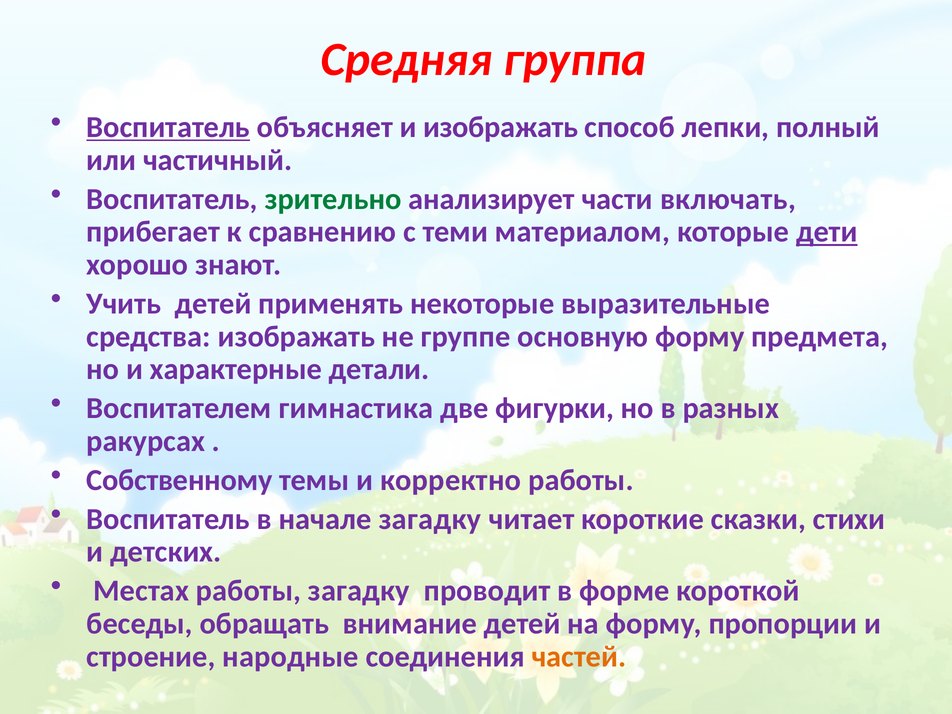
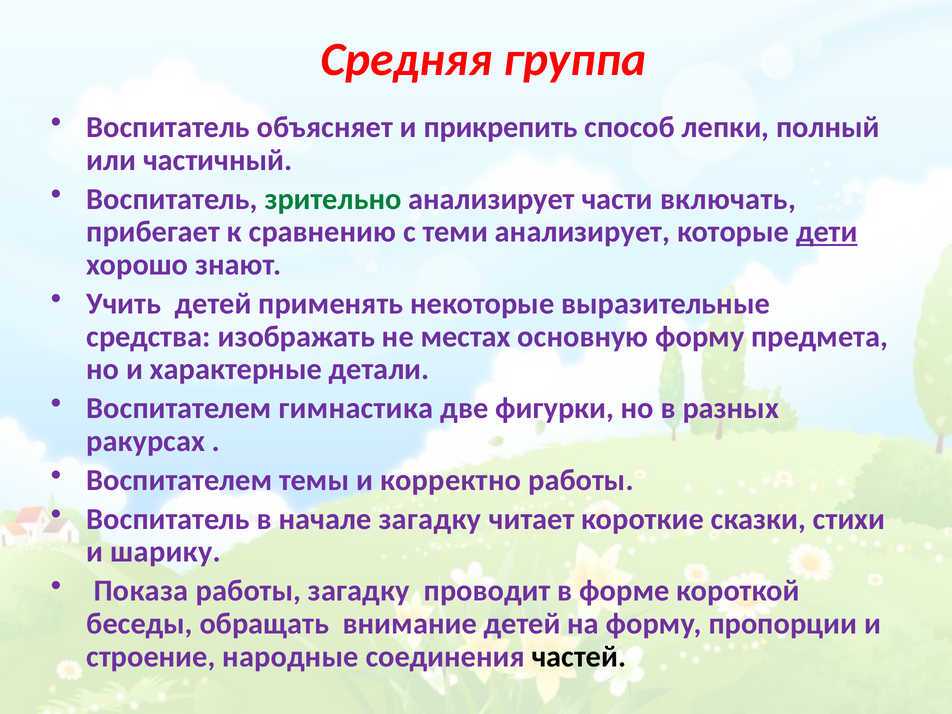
Воспитатель underline: present -> none (168, 127)
и изображать: изображать -> прикрепить (501, 127)
теми материалом: материалом -> анализирует (583, 232)
группе: группе -> местах (466, 337)
Собственному: Собственному -> Воспитателем (179, 480)
детских: детских -> шарику (166, 552)
Местах: Местах -> Показа (141, 591)
частей colour: orange -> black (579, 657)
